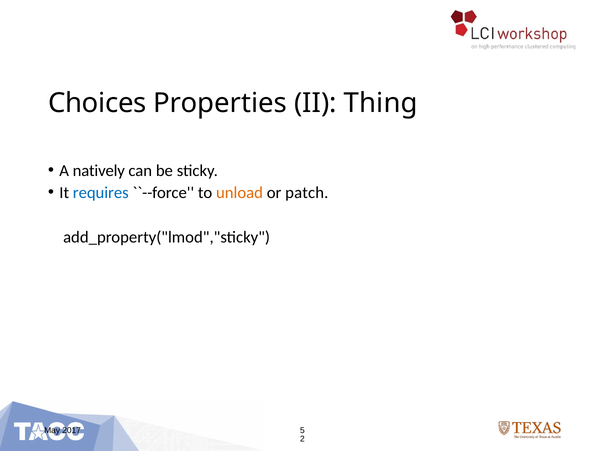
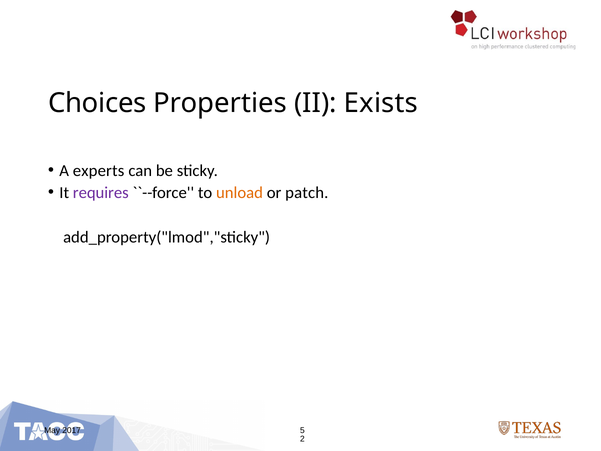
Thing: Thing -> Exists (381, 103)
natively: natively -> experts (99, 171)
requires colour: blue -> purple (101, 193)
